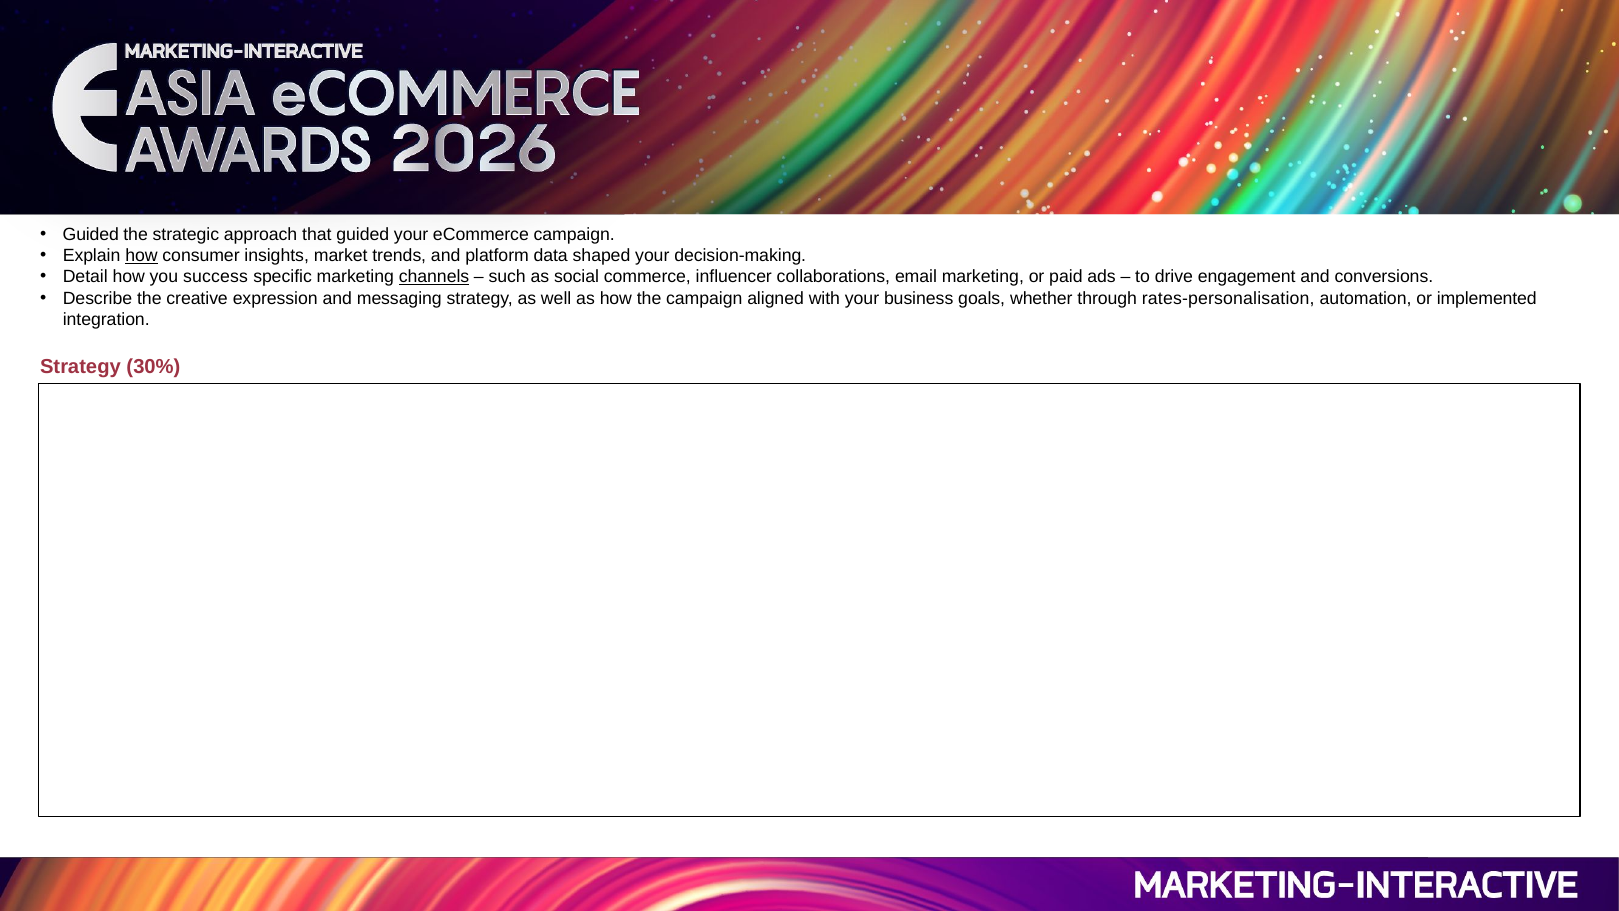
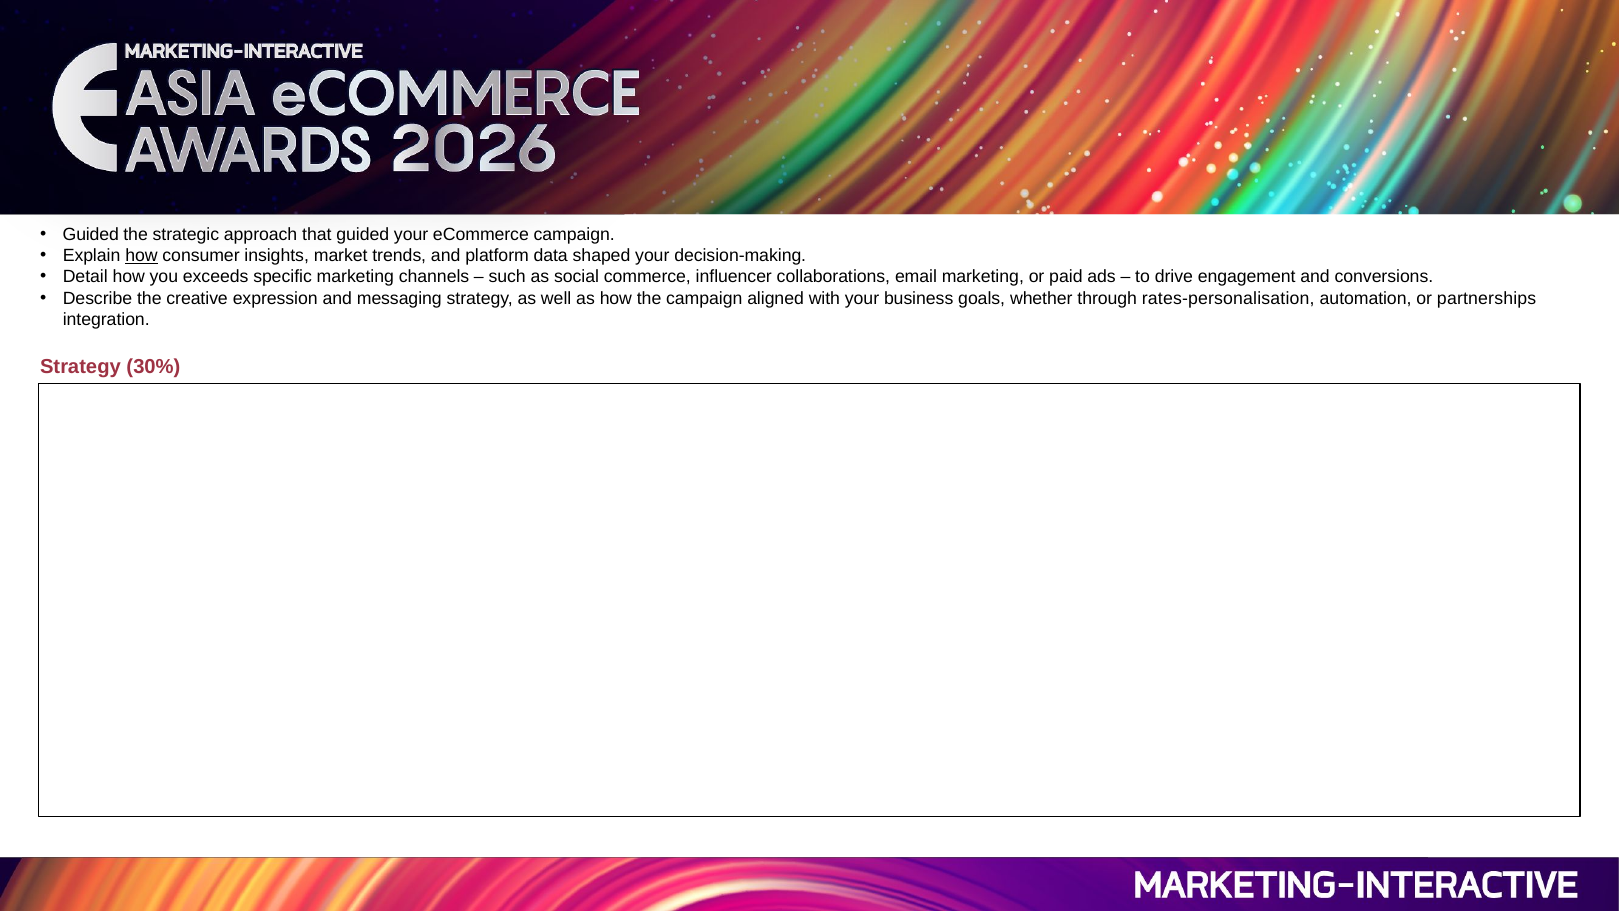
success: success -> exceeds (216, 277)
channels underline: present -> none (434, 277)
implemented: implemented -> partnerships (1487, 298)
